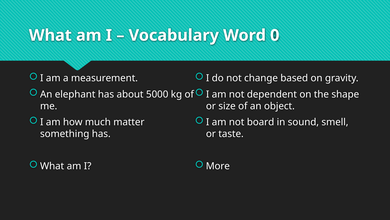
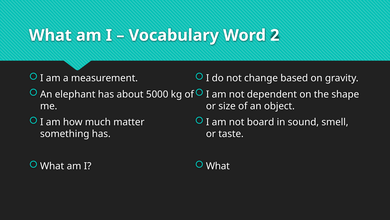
0: 0 -> 2 (275, 35)
More: More -> What (218, 166)
